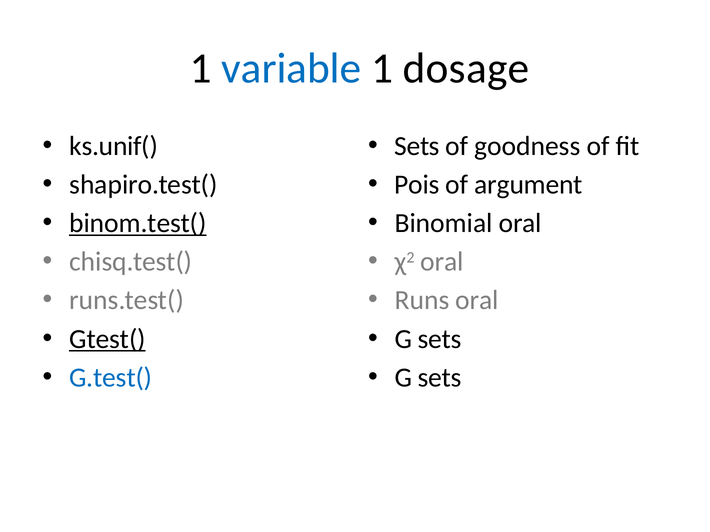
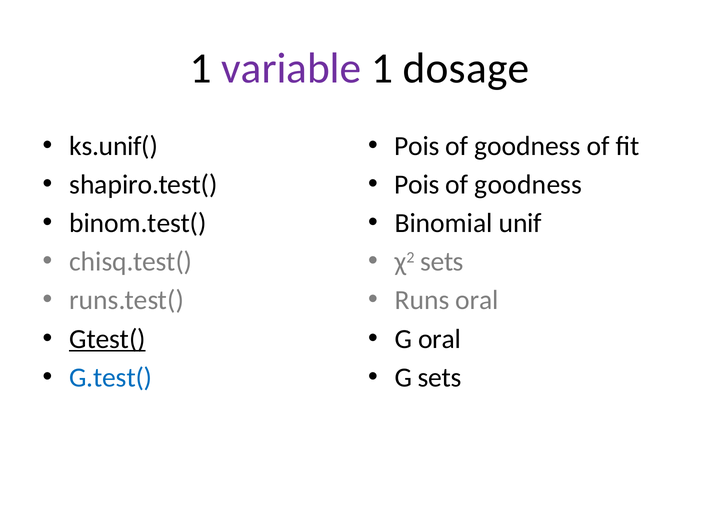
variable colour: blue -> purple (291, 69)
Sets: Sets -> Pois (417, 146)
argument: argument -> goodness (528, 185)
binom.test( underline: present -> none (138, 223)
Binomial oral: oral -> unif (520, 223)
χ2 oral: oral -> sets (442, 262)
sets: sets -> oral (440, 339)
